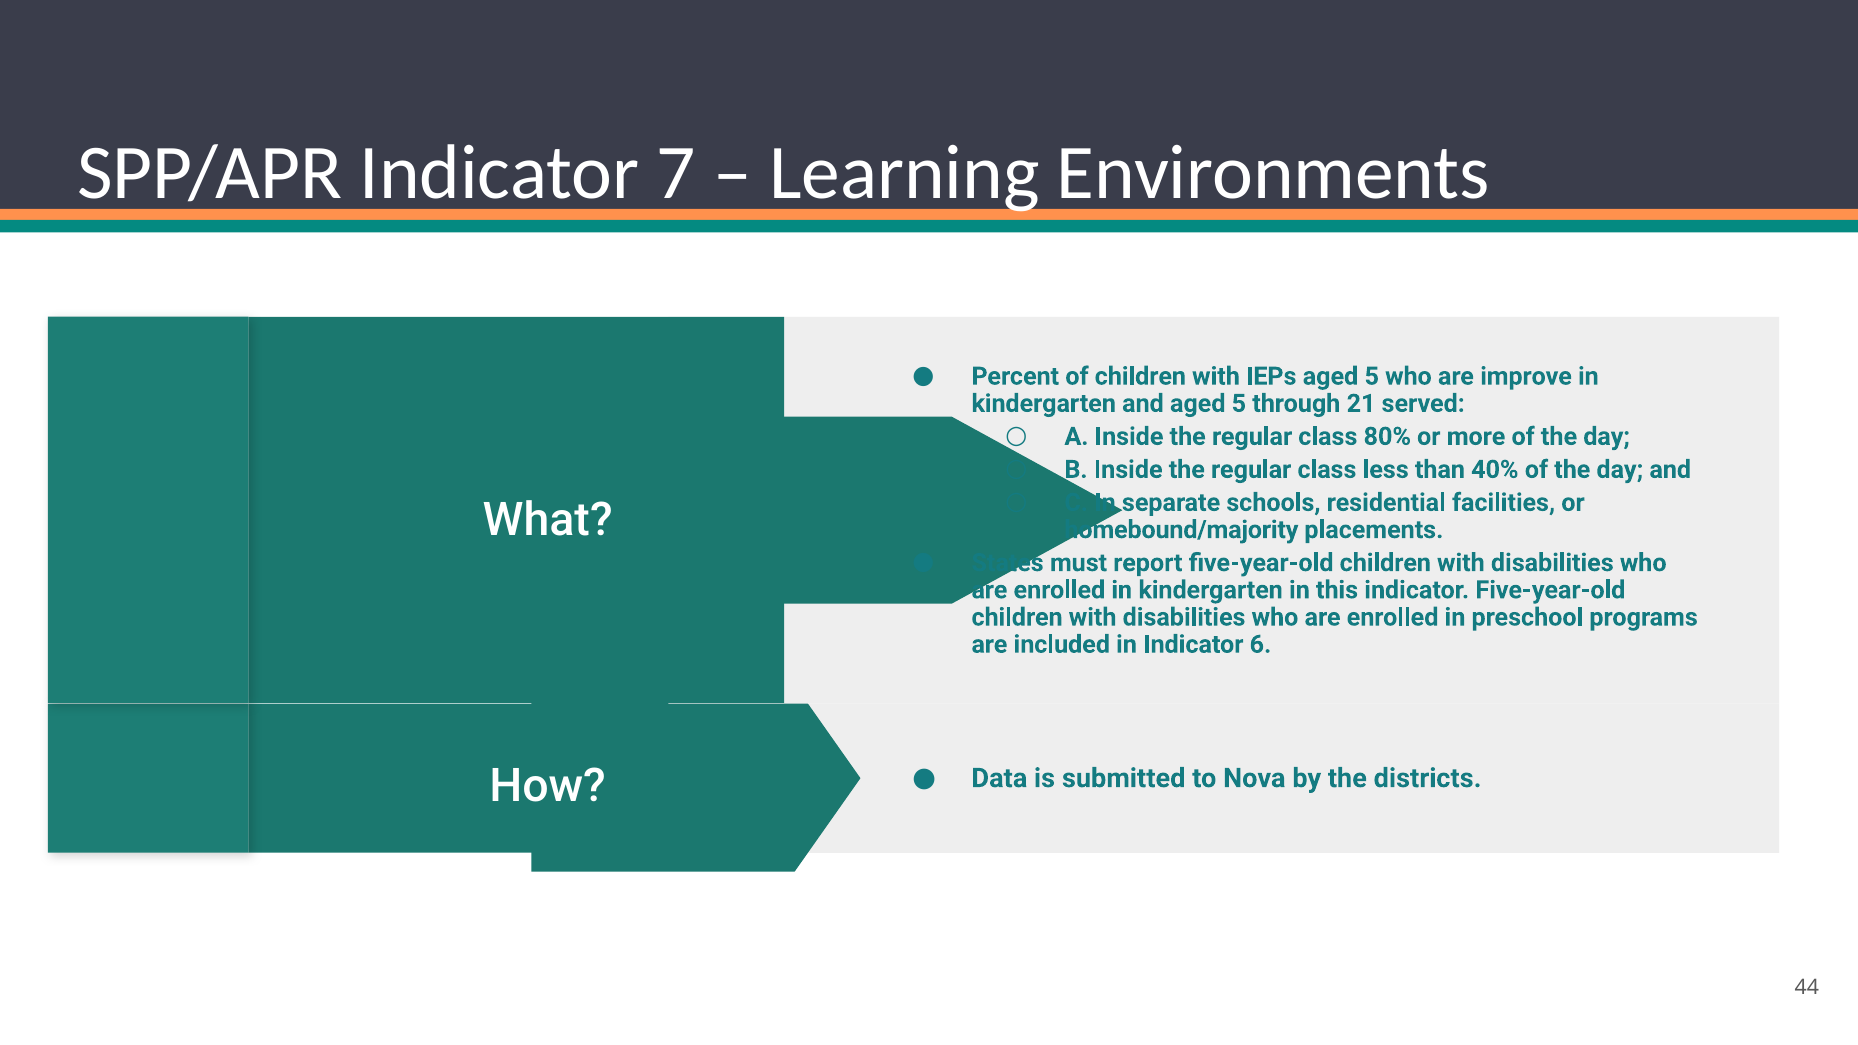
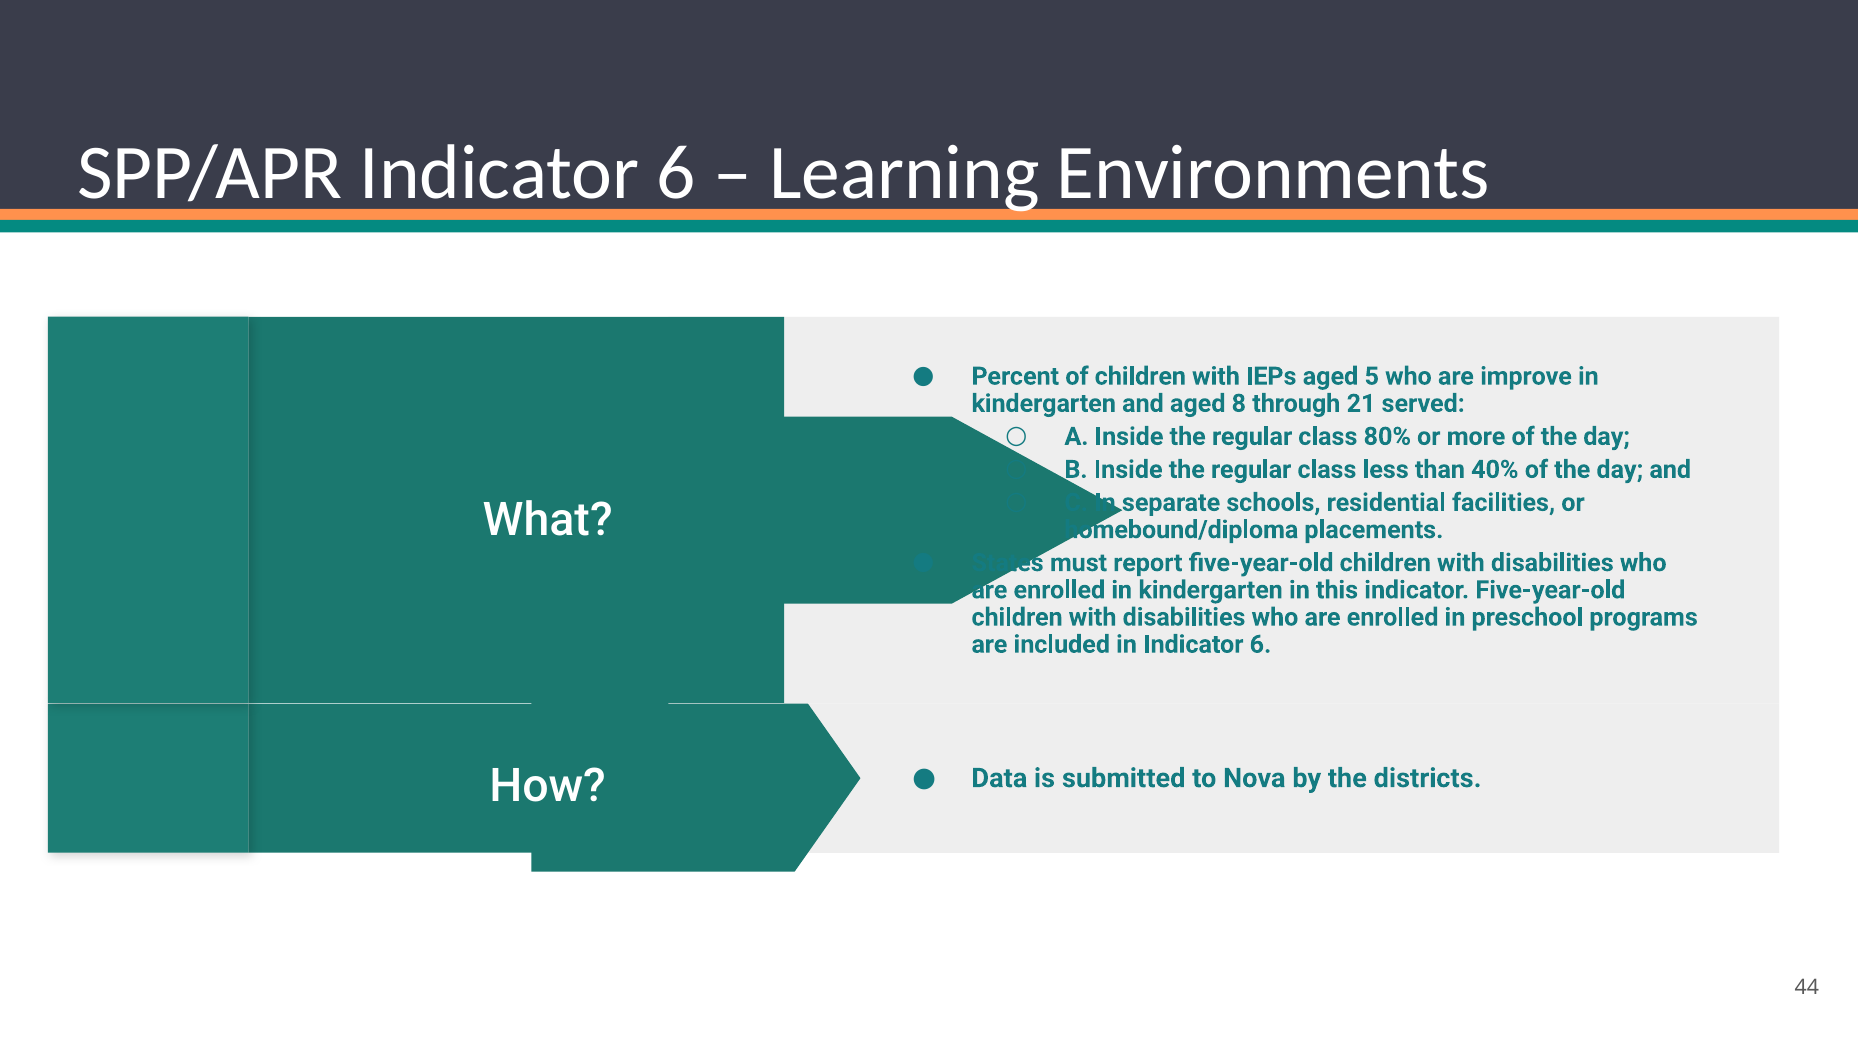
SPP/APR Indicator 7: 7 -> 6 (676, 173)
and aged 5: 5 -> 8 (1239, 404)
homebound/majority: homebound/majority -> homebound/diploma (1181, 530)
